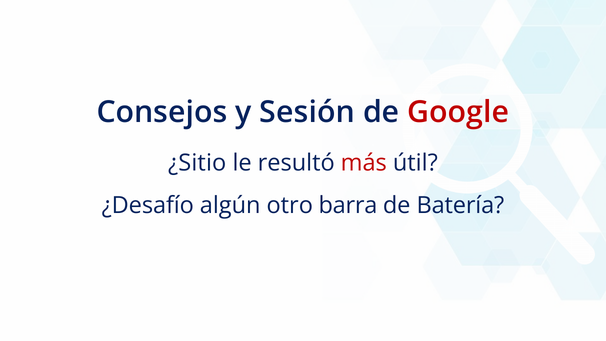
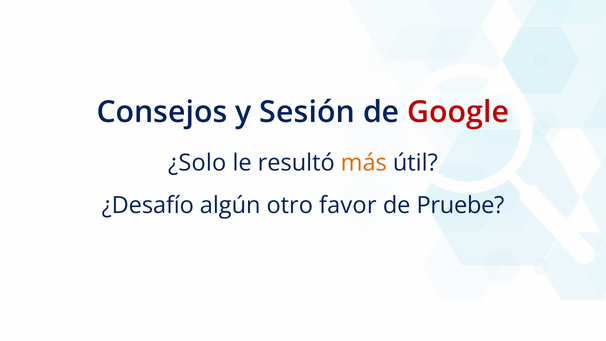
¿Sitio: ¿Sitio -> ¿Solo (197, 163)
más colour: red -> orange (364, 163)
barra: barra -> favor (348, 205)
Batería: Batería -> Pruebe (460, 205)
